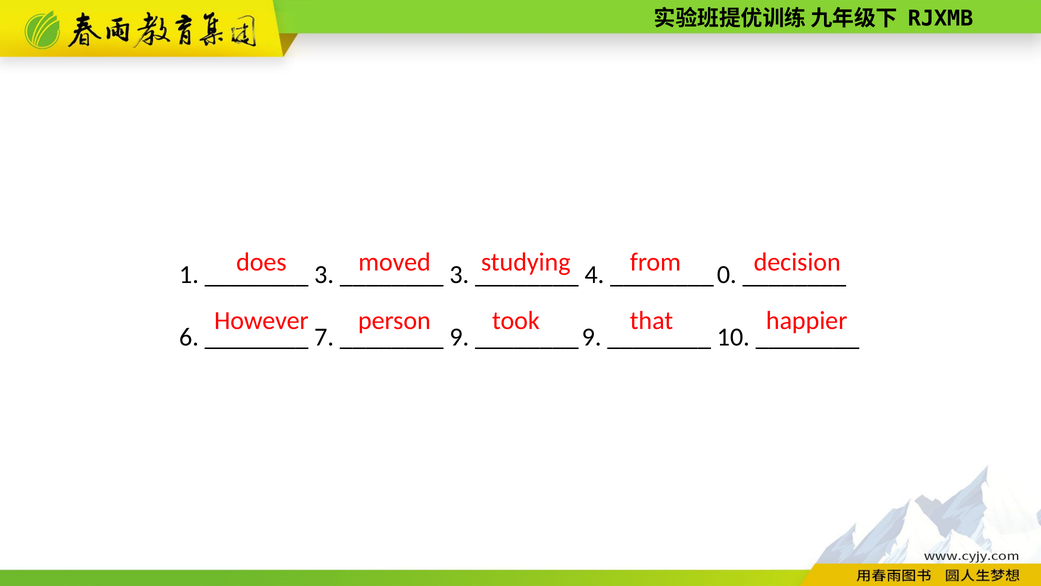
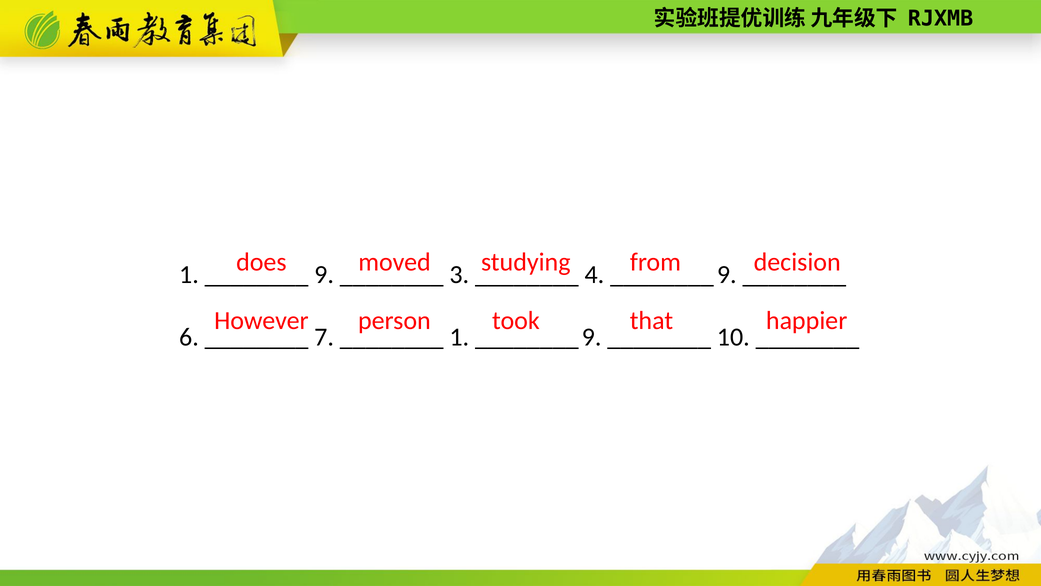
3: 3 -> 9 (324, 275)
0: 0 -> 9 (727, 275)
9: 9 -> 1 (459, 337)
